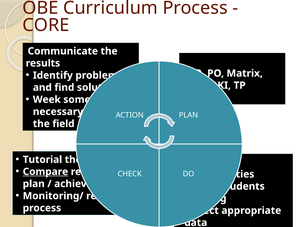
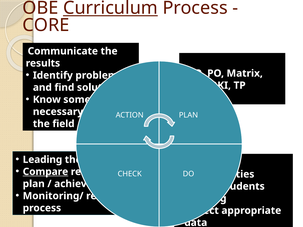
Curriculum underline: none -> present (110, 8)
Week: Week -> Know (47, 100)
Tutorial: Tutorial -> Leading (42, 160)
